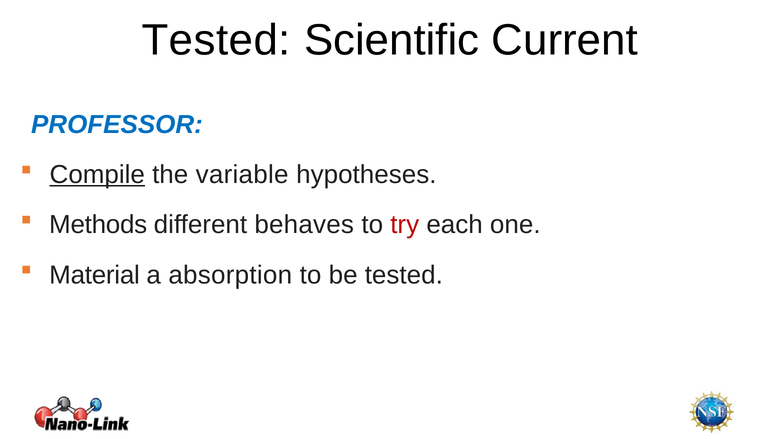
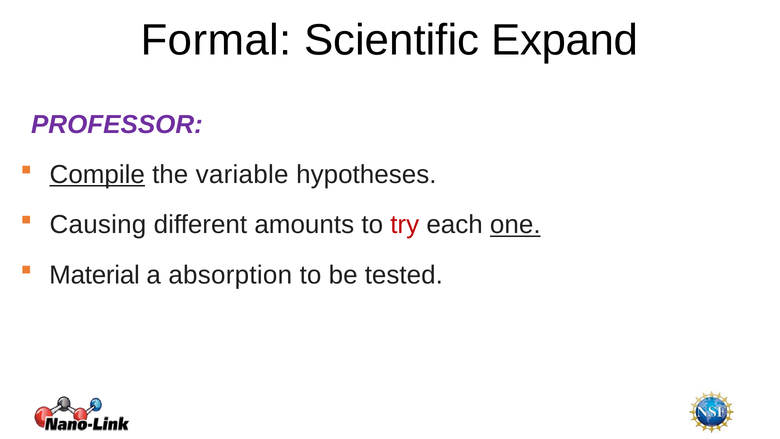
Tested: Tested -> Formal (216, 40)
Current: Current -> Expand (565, 40)
PROFESSOR colour: blue -> purple (117, 125)
Methods: Methods -> Causing (98, 225)
behaves: behaves -> amounts (304, 225)
one underline: none -> present (515, 225)
